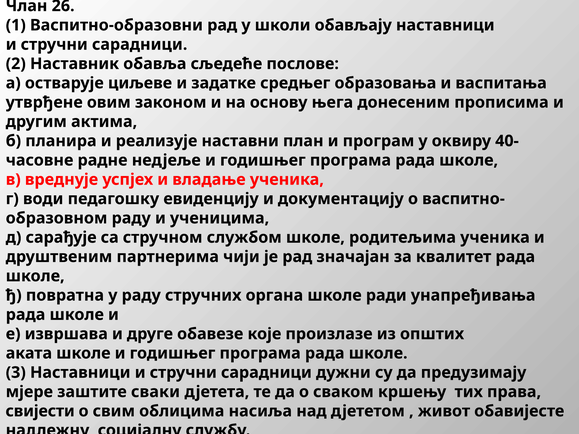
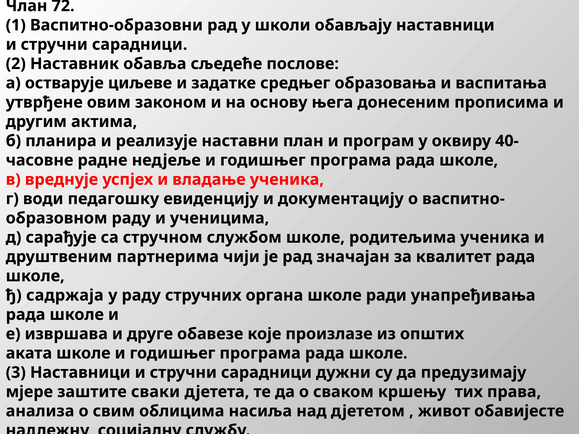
26: 26 -> 72 (63, 6)
повратна: повратна -> садржаја (65, 295)
свијести: свијести -> анализа (40, 411)
